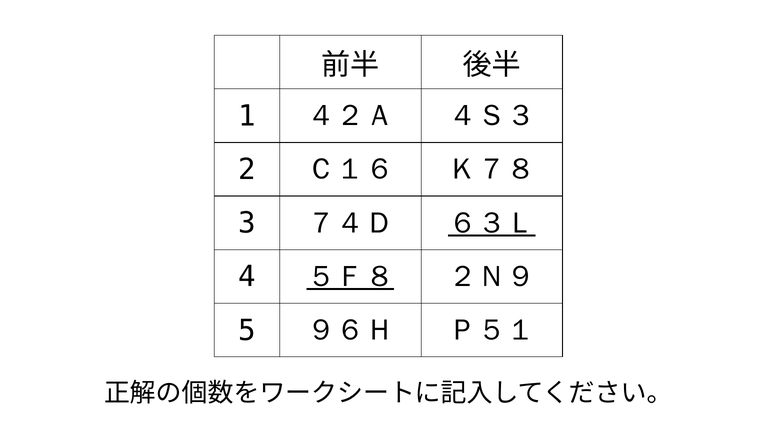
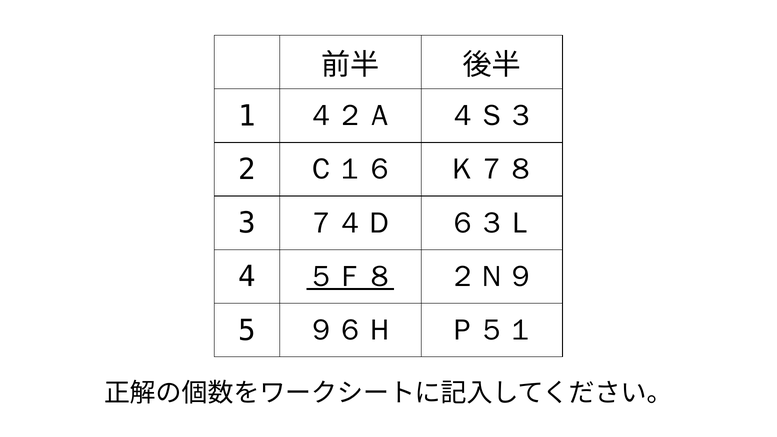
６３Ｌ underline: present -> none (492, 223)
